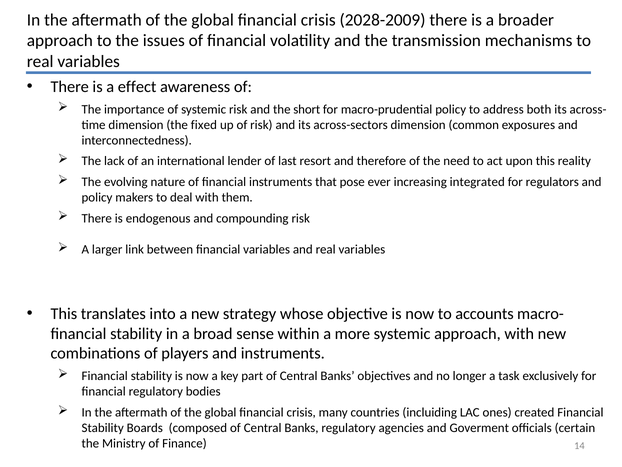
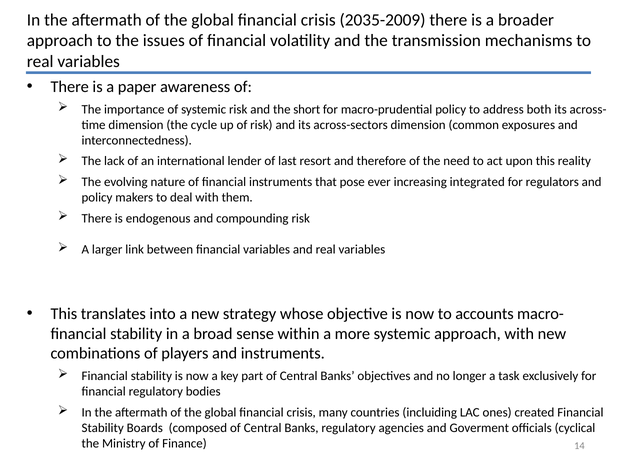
2028-2009: 2028-2009 -> 2035-2009 (383, 20)
effect: effect -> paper (137, 87)
fixed: fixed -> cycle (204, 125)
certain: certain -> cyclical (575, 427)
